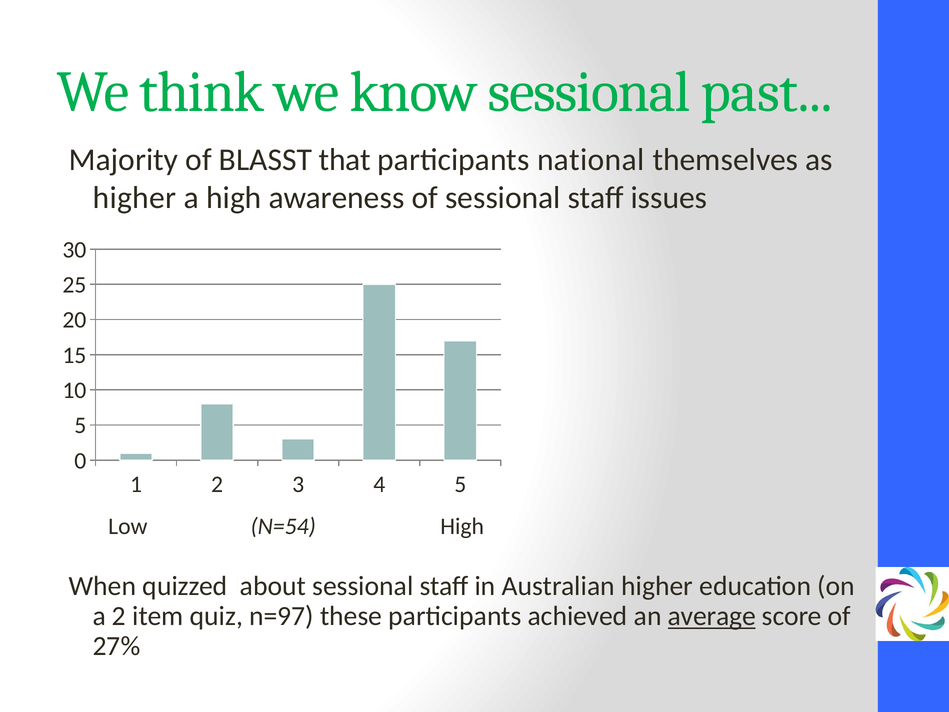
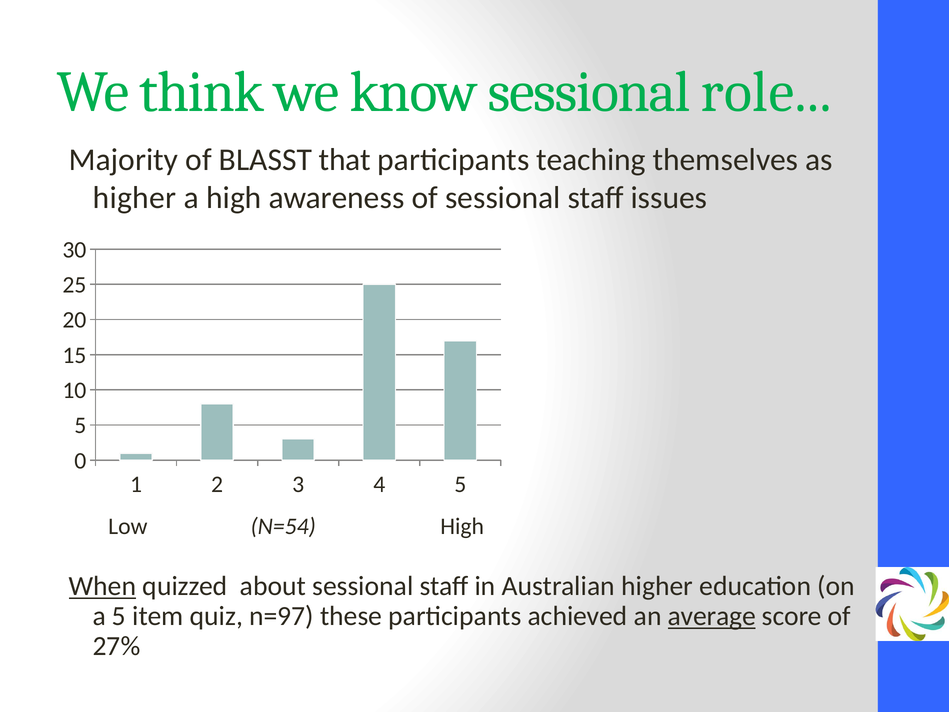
past: past -> role (766, 92)
national: national -> teaching (591, 160)
When underline: none -> present (103, 586)
a 2: 2 -> 5 (119, 616)
